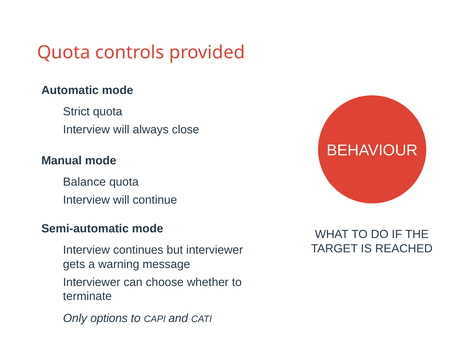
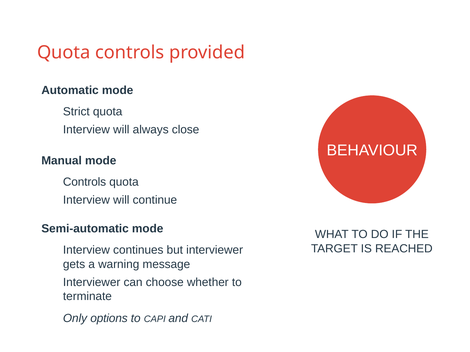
Balance: Balance -> Controls (85, 182)
